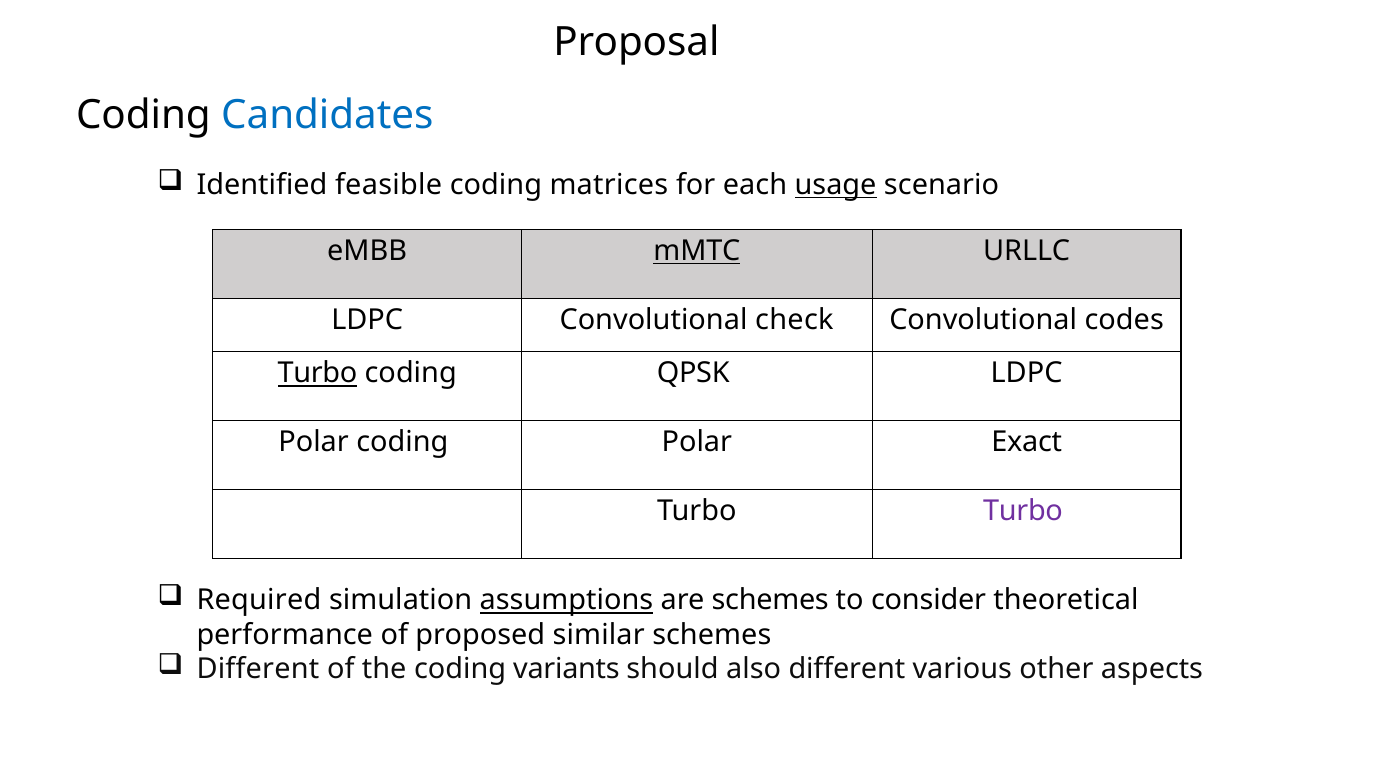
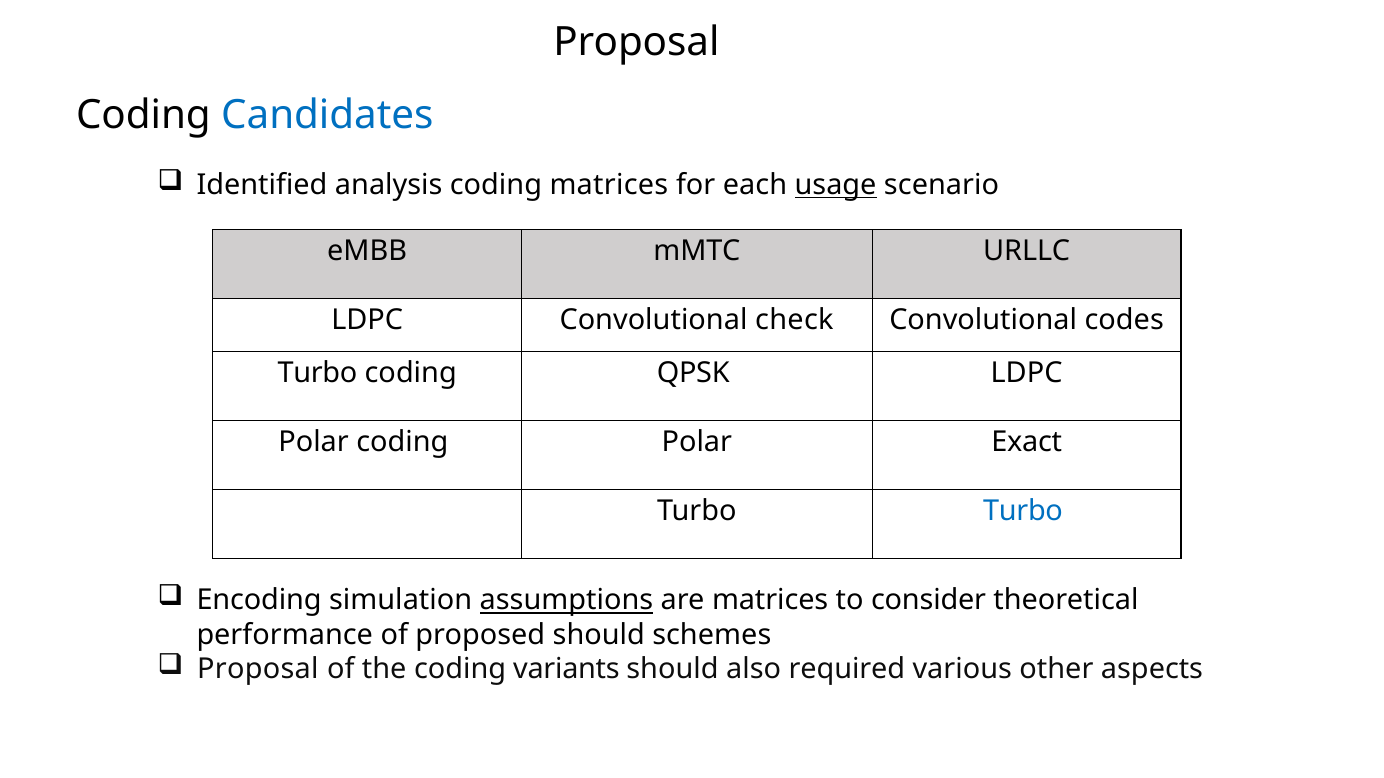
feasible: feasible -> analysis (389, 185)
mMTC underline: present -> none (697, 251)
Turbo underline: present -> none (317, 374)
Turbo colour: purple -> blue (1023, 512)
Required: Required -> Encoding (259, 601)
are schemes: schemes -> matrices (770, 601)
proposed similar: similar -> should (599, 635)
Different: Different -> Proposal (258, 670)
also different: different -> required (847, 670)
